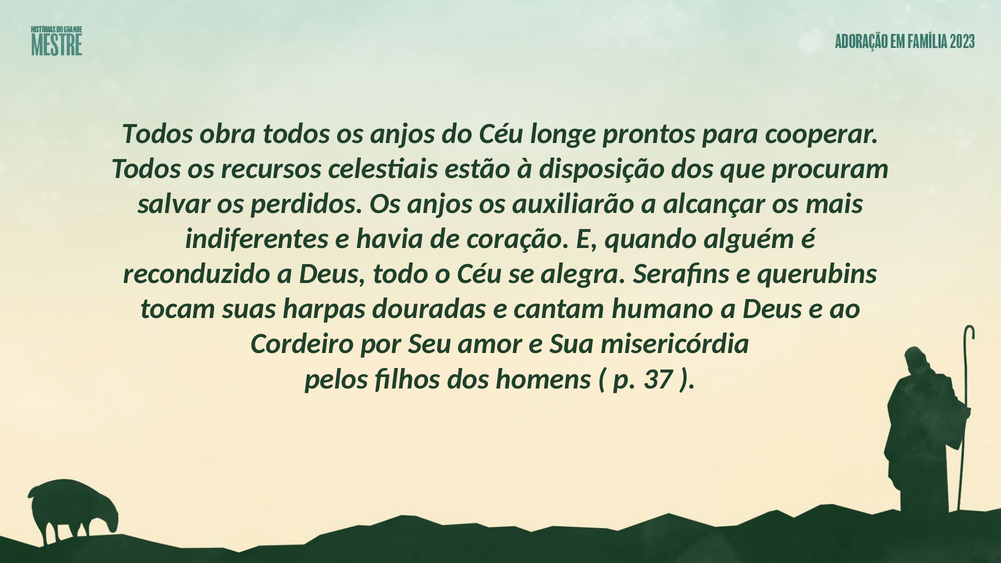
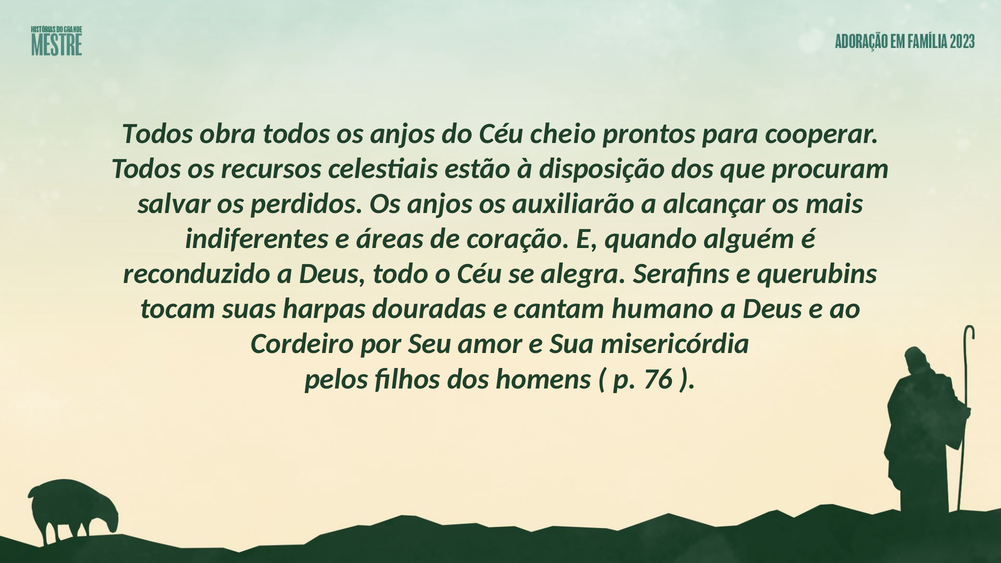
longe: longe -> cheio (563, 134)
havia: havia -> áreas (390, 239)
37: 37 -> 76 (658, 379)
